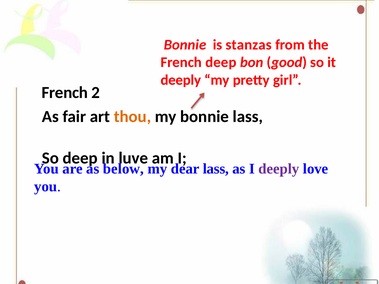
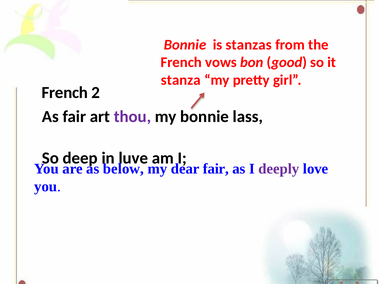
French deep: deep -> vows (221, 62)
deeply: deeply -> stanza (181, 80)
thou colour: orange -> purple (132, 117)
lass: lass -> fair (216, 169)
